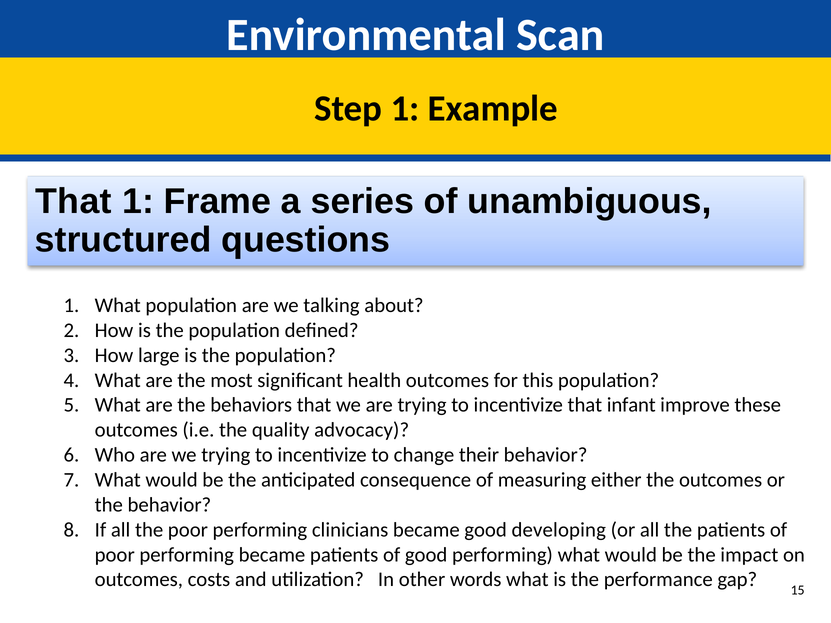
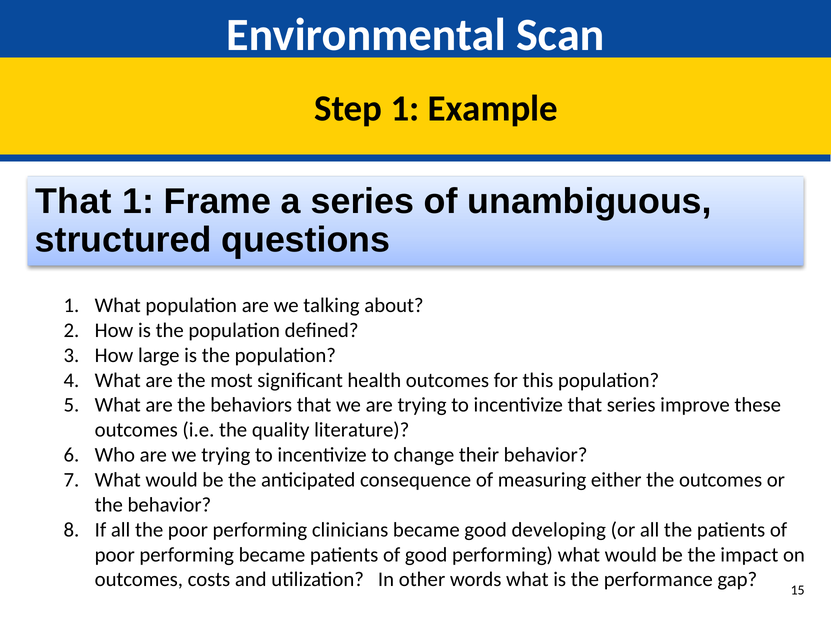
that infant: infant -> series (631, 405)
advocacy: advocacy -> literature (362, 430)
